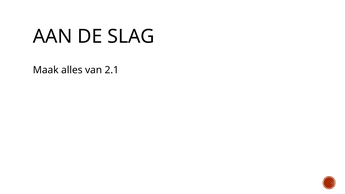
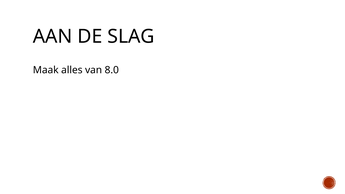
2.1: 2.1 -> 8.0 (112, 70)
